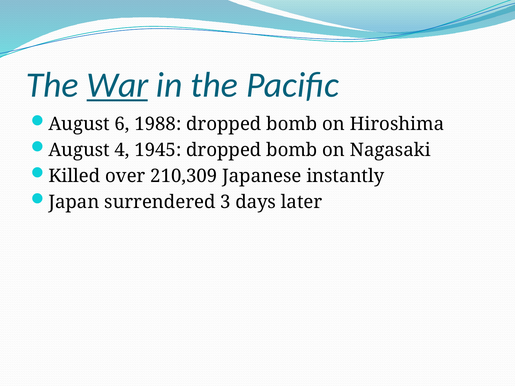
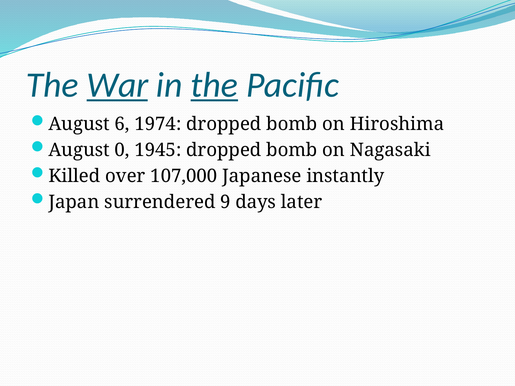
the underline: none -> present (214, 85)
1988: 1988 -> 1974 (158, 124)
4: 4 -> 0 (122, 150)
210,309: 210,309 -> 107,000 (184, 176)
3: 3 -> 9 (226, 202)
